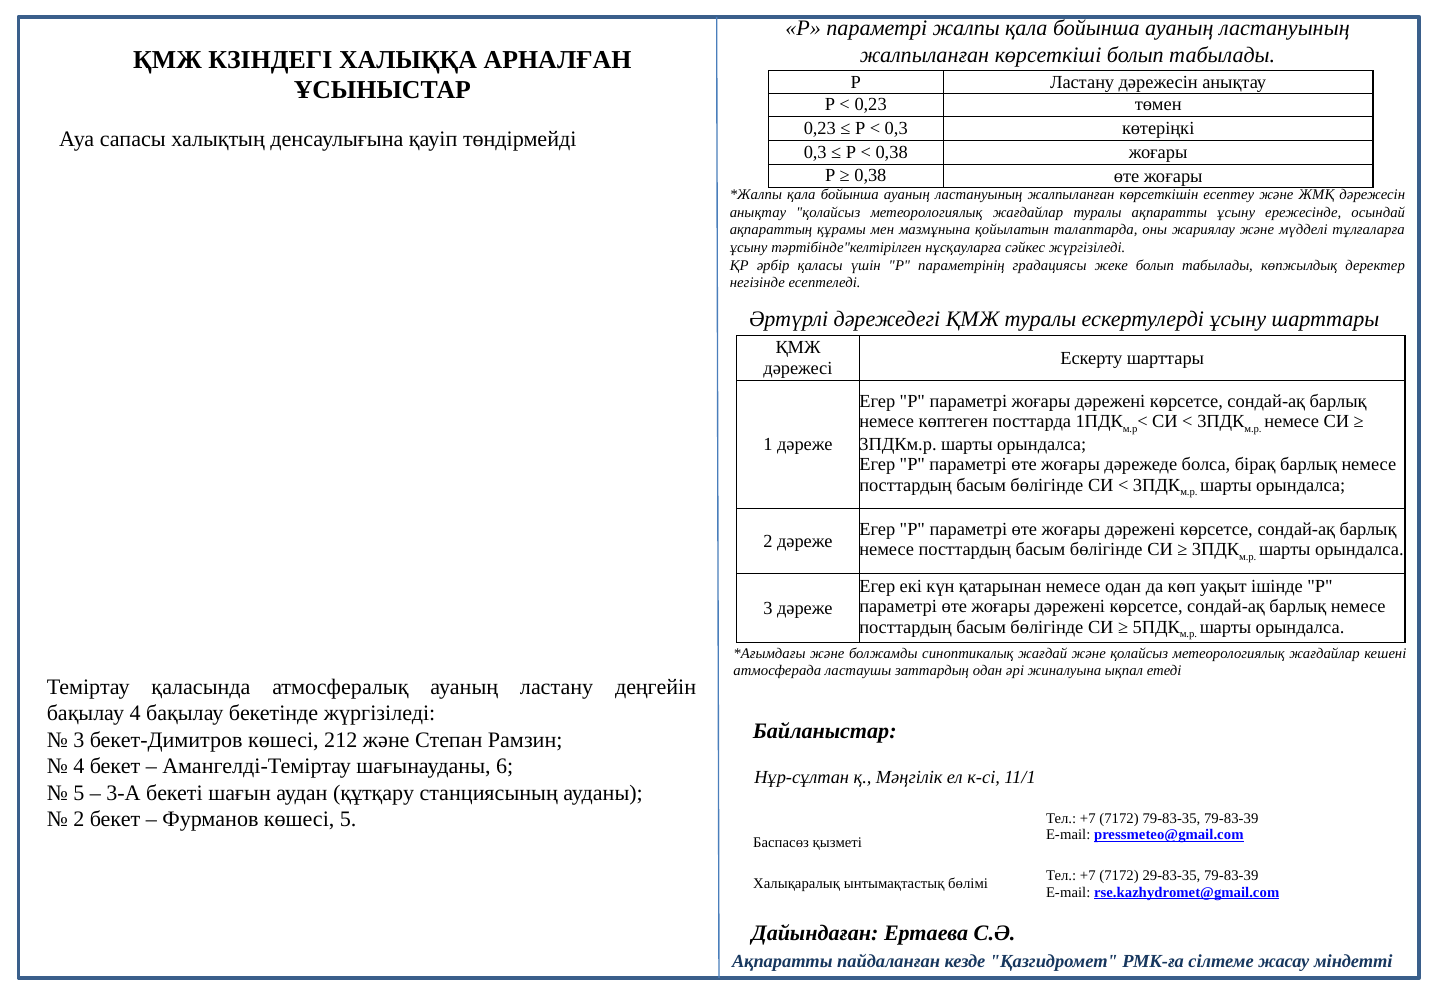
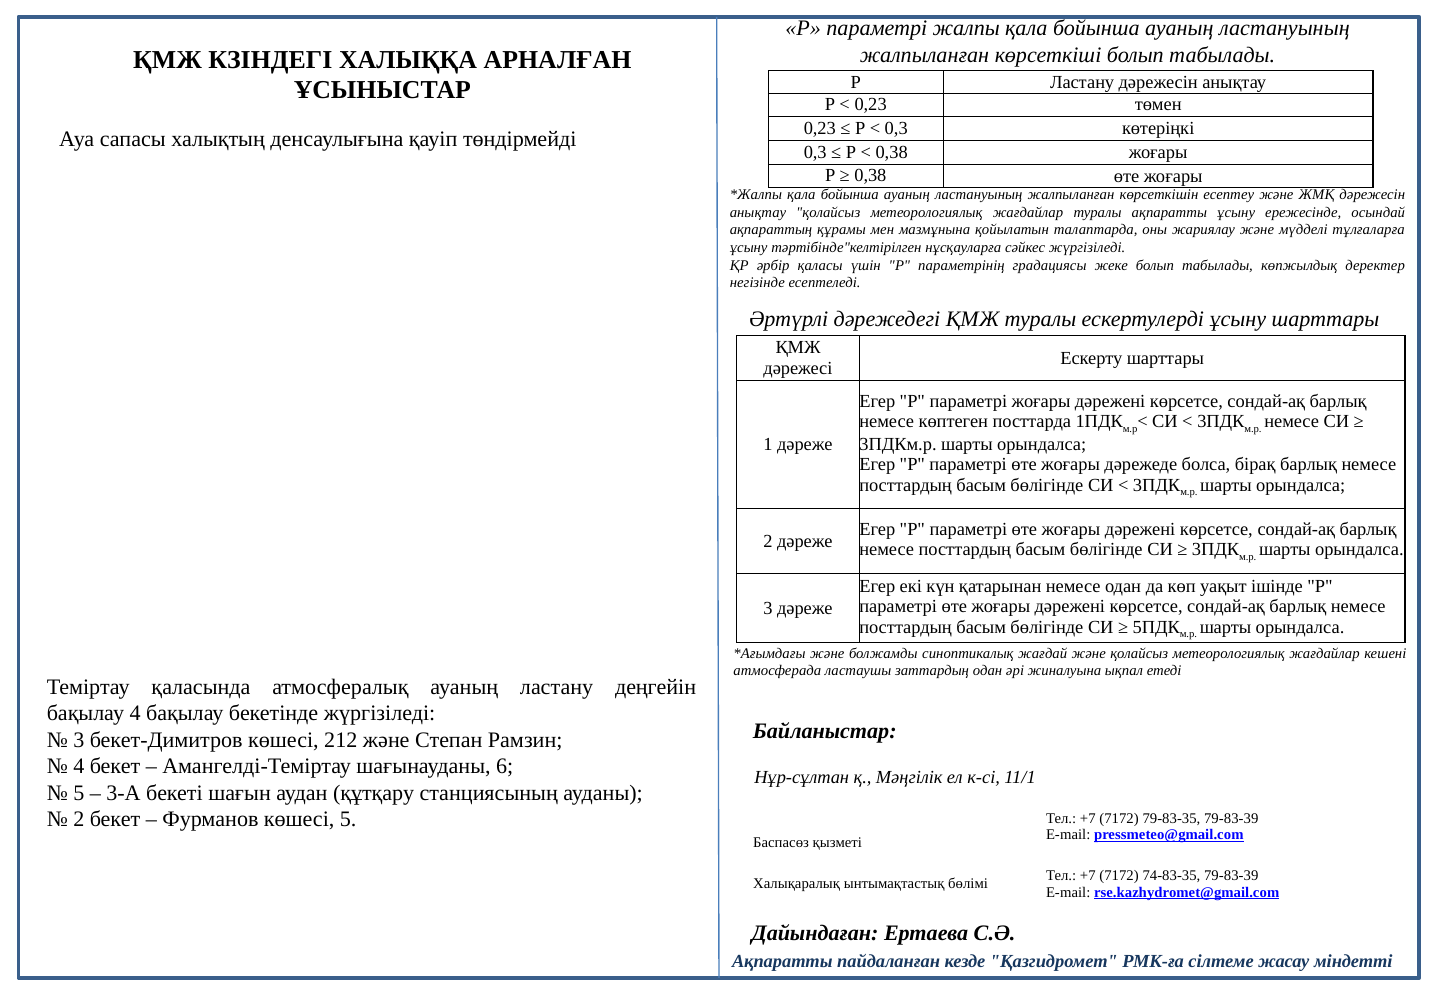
29-83-35: 29-83-35 -> 74-83-35 (1171, 876)
